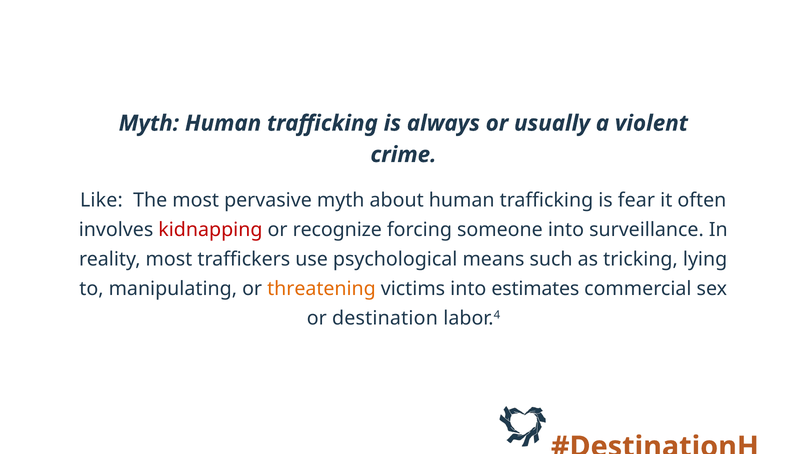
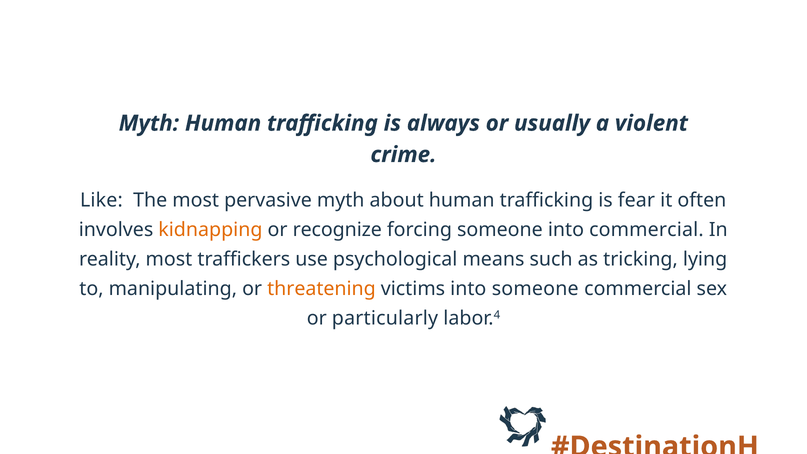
kidnapping colour: red -> orange (210, 230)
into surveillance: surveillance -> commercial (646, 230)
into estimates: estimates -> someone (535, 289)
destination: destination -> particularly (385, 318)
